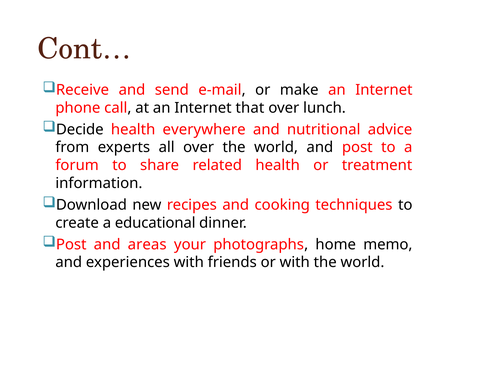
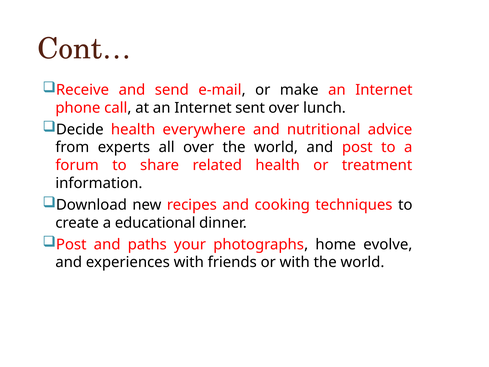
that: that -> sent (250, 108)
areas: areas -> paths (147, 244)
memo: memo -> evolve (388, 244)
